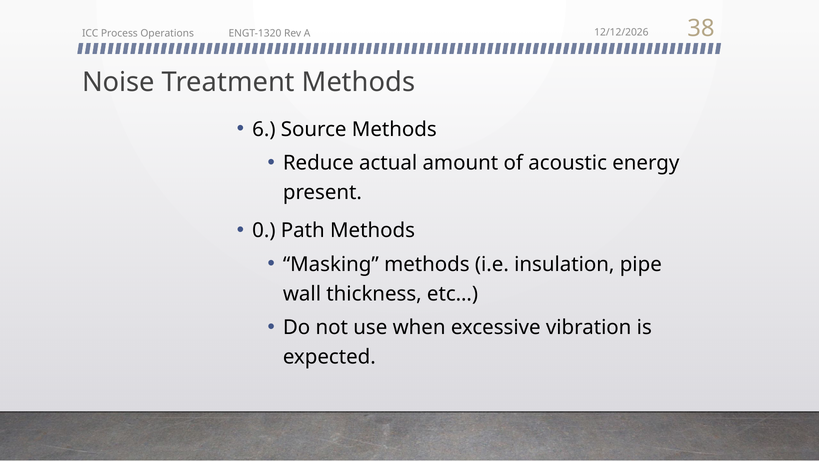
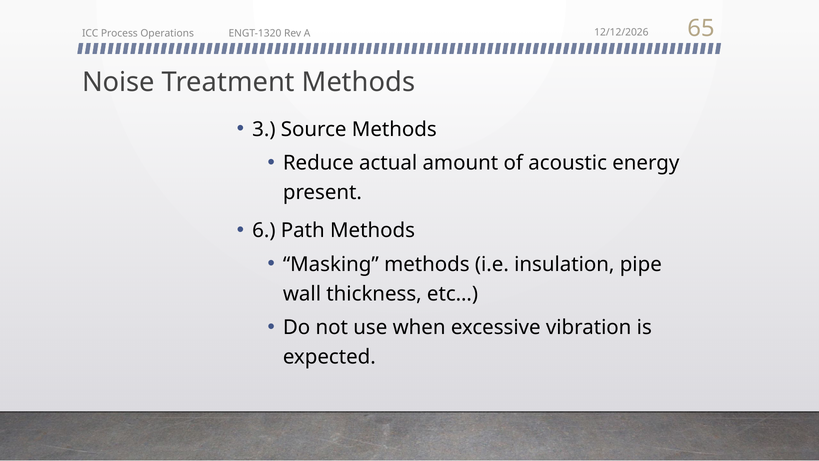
38: 38 -> 65 (701, 28)
6: 6 -> 3 (264, 129)
0: 0 -> 6 (264, 230)
